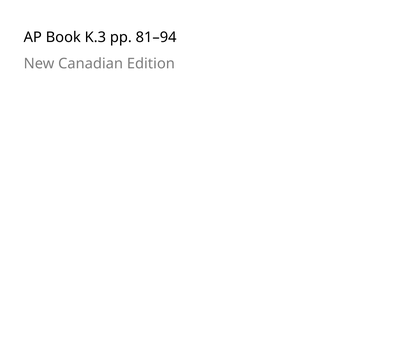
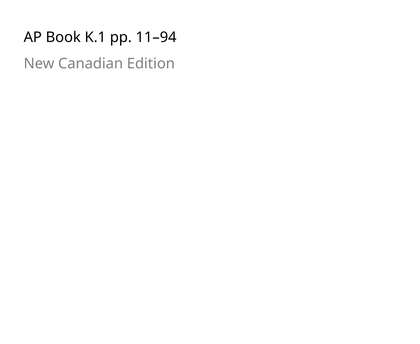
K.3: K.3 -> K.1 (95, 37)
81–94: 81–94 -> 11–94 (156, 37)
